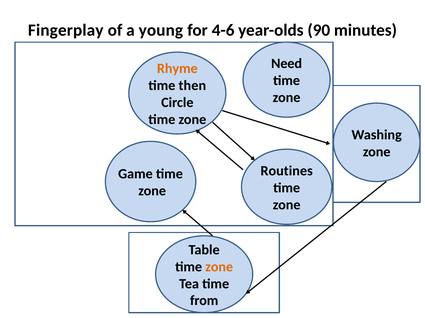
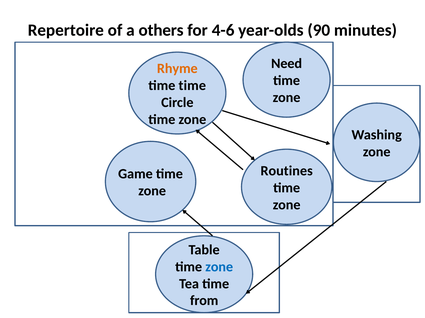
Fingerplay: Fingerplay -> Repertoire (66, 30)
young: young -> others (161, 30)
time then: then -> time (192, 86)
zone colour: orange -> blue (219, 267)
